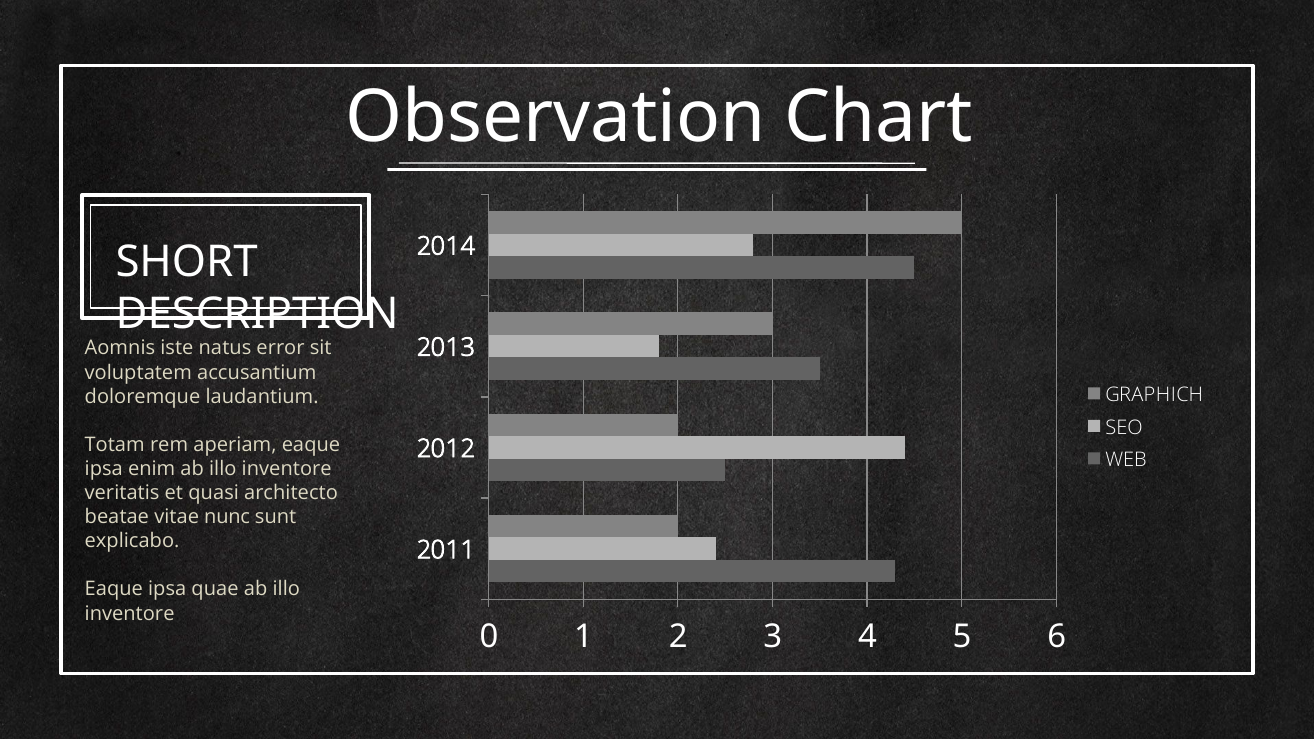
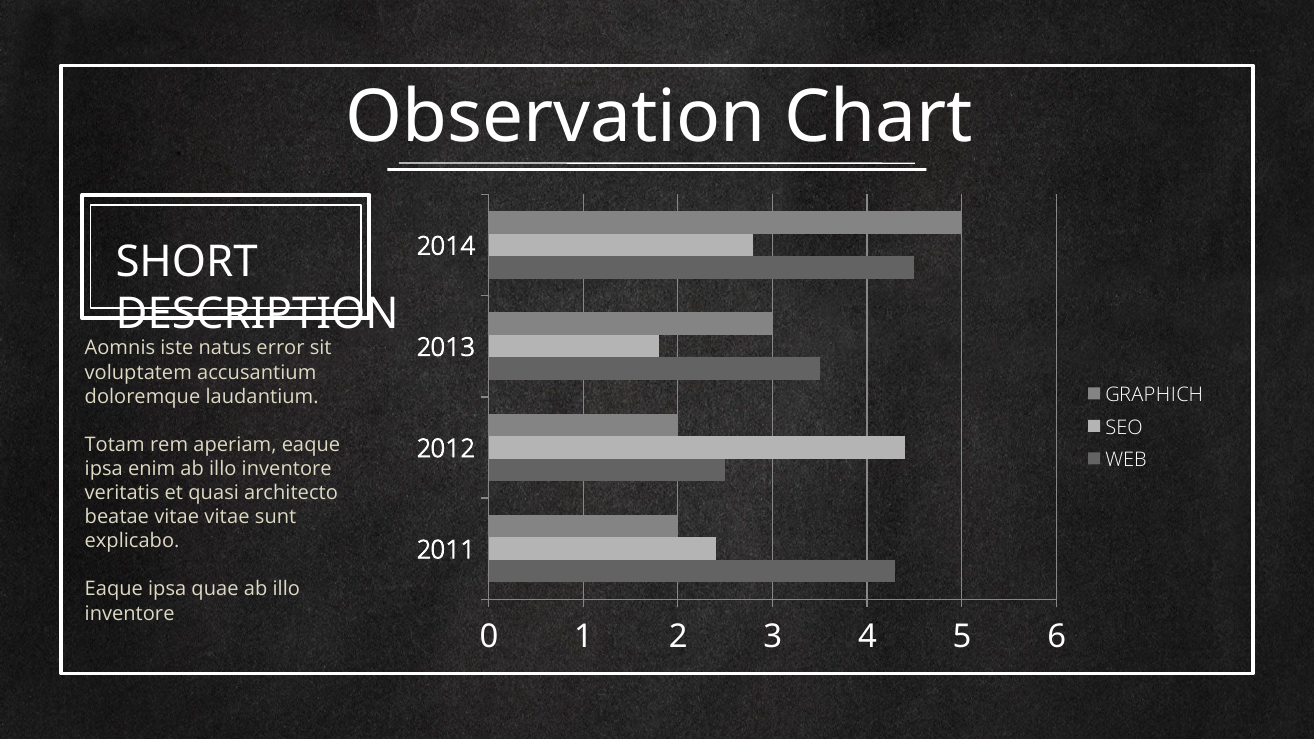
vitae nunc: nunc -> vitae (227, 517)
